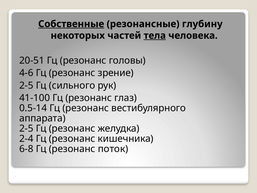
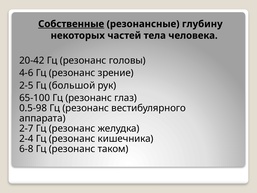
тела underline: present -> none (155, 36)
20-51: 20-51 -> 20-42 (32, 60)
сильного: сильного -> большой (72, 85)
41-100: 41-100 -> 65-100 (35, 98)
0.5-14: 0.5-14 -> 0.5-98 (33, 108)
2-5: 2-5 -> 2-7 (26, 128)
поток: поток -> таком (113, 149)
